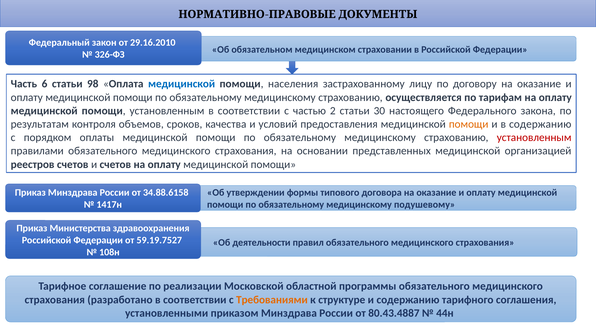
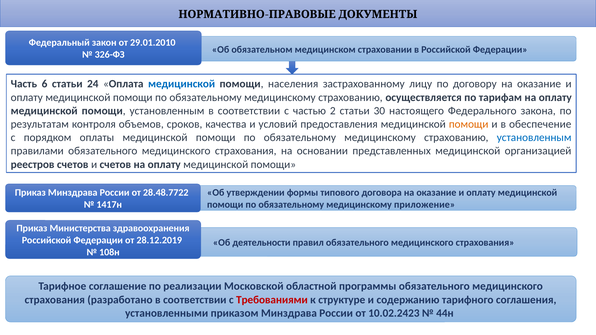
29.16.2010: 29.16.2010 -> 29.01.2010 (153, 43)
98: 98 -> 24 (93, 84)
в содержанию: содержанию -> обеспечение (540, 124)
установленным colour: red -> blue (534, 138)
34.88.6158: 34.88.6158 -> 28.48.7722 (166, 193)
подушевому: подушевому -> приложение (425, 205)
59.19.7527: 59.19.7527 -> 28.12.2019 (159, 240)
Требованиями colour: orange -> red (272, 300)
80.43.4887: 80.43.4887 -> 10.02.2423 (394, 313)
